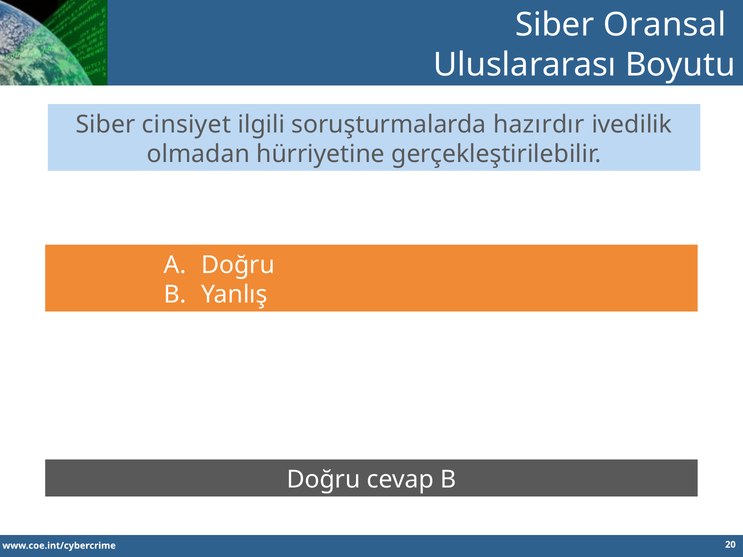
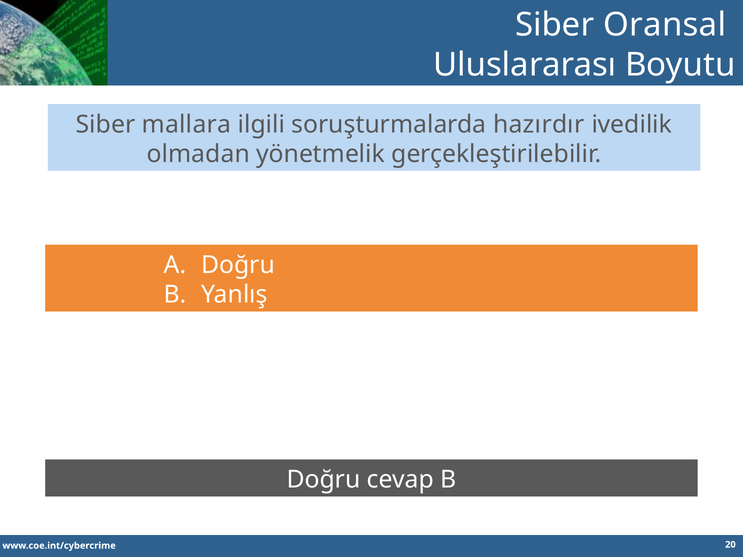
cinsiyet: cinsiyet -> mallara (186, 124)
hürriyetine: hürriyetine -> yönetmelik (321, 154)
